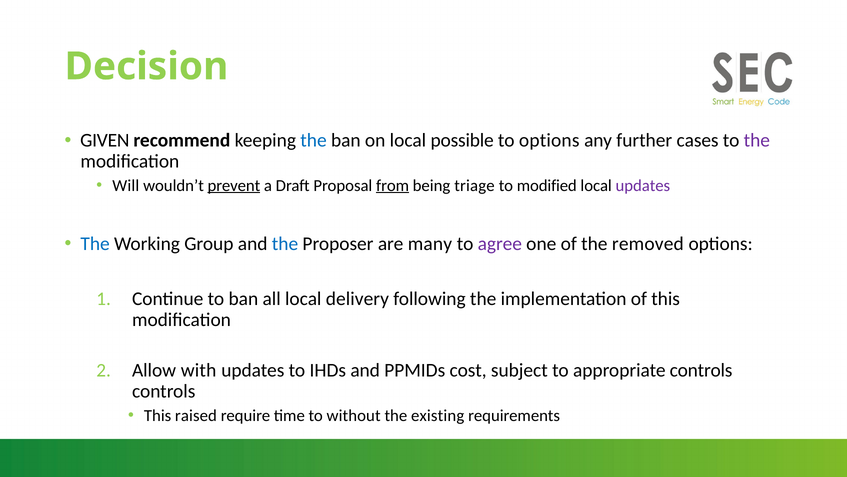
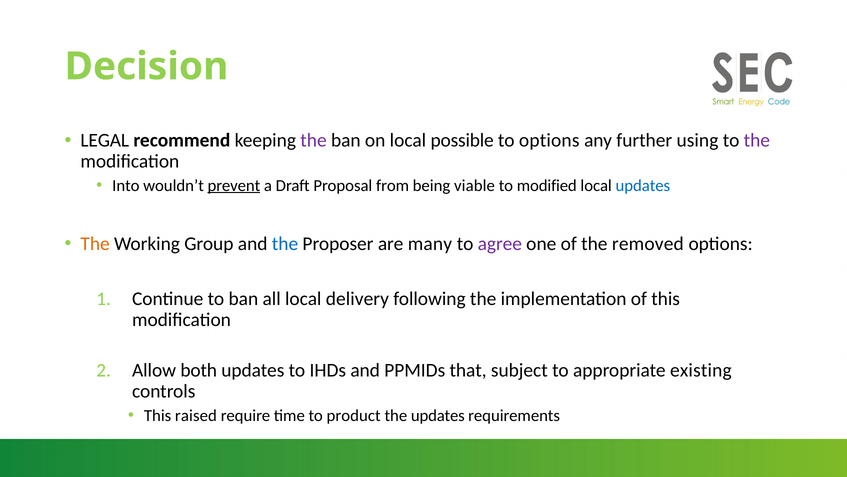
GIVEN: GIVEN -> LEGAL (105, 140)
the colour: blue -> purple (314, 140)
cases: cases -> using (697, 140)
Will: Will -> Into (126, 185)
from underline: present -> none (393, 185)
triage: triage -> viable (474, 185)
updates colour: purple -> blue (643, 185)
The colour: blue -> orange (95, 243)
with: with -> both (199, 370)
cost: cost -> that (468, 370)
appropriate controls: controls -> existing (701, 370)
without: without -> product (354, 415)
the existing: existing -> updates (438, 415)
